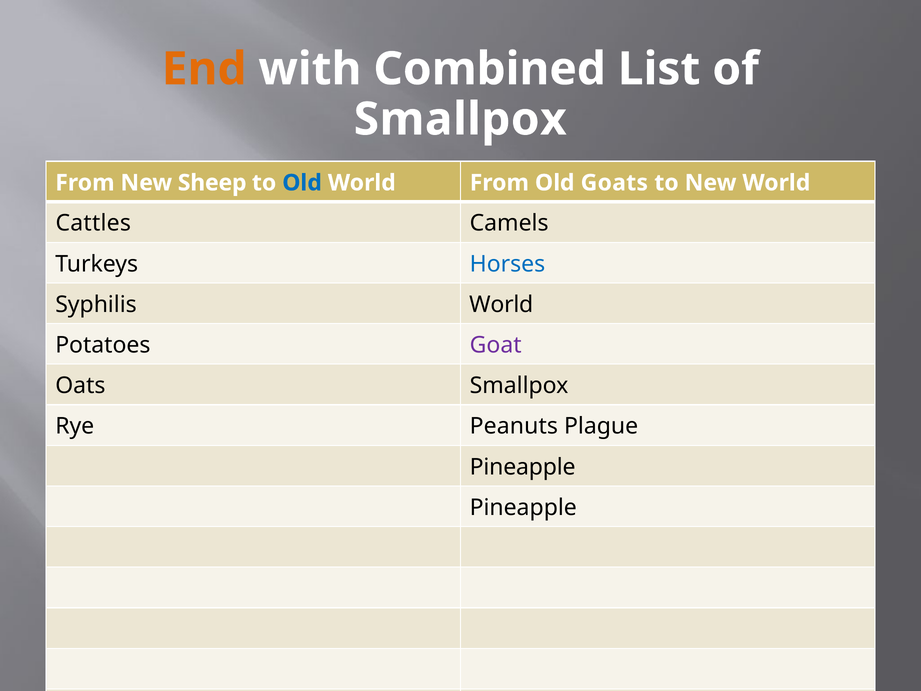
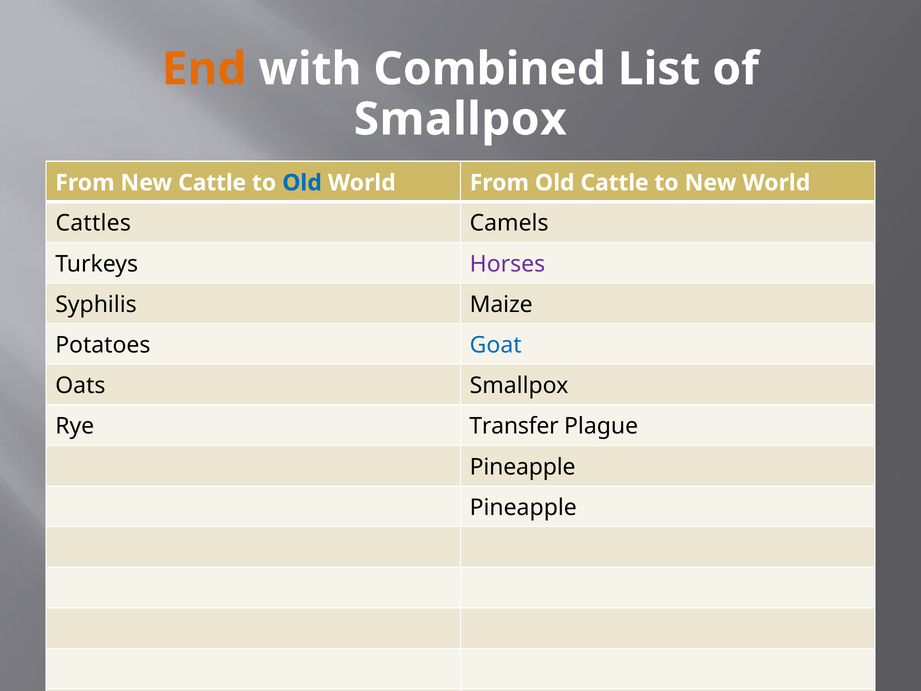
New Sheep: Sheep -> Cattle (212, 183)
Old Goats: Goats -> Cattle (615, 183)
Horses colour: blue -> purple (507, 264)
Syphilis World: World -> Maize (501, 304)
Goat colour: purple -> blue (496, 345)
Peanuts: Peanuts -> Transfer (514, 426)
